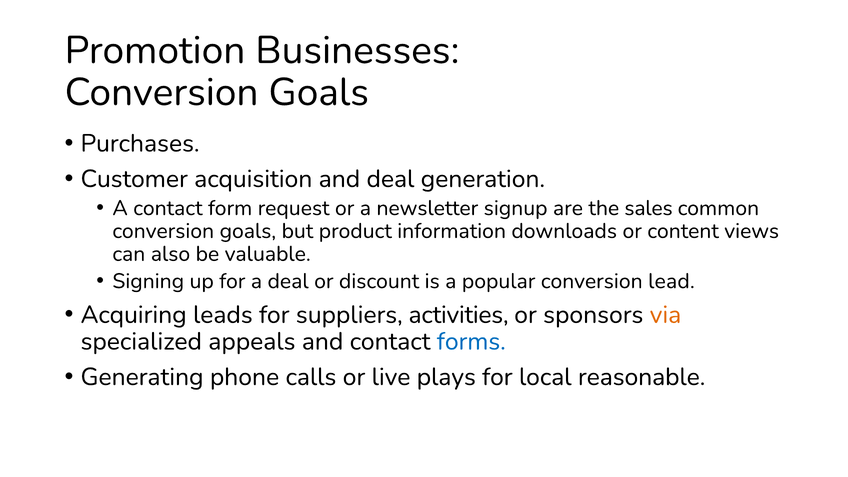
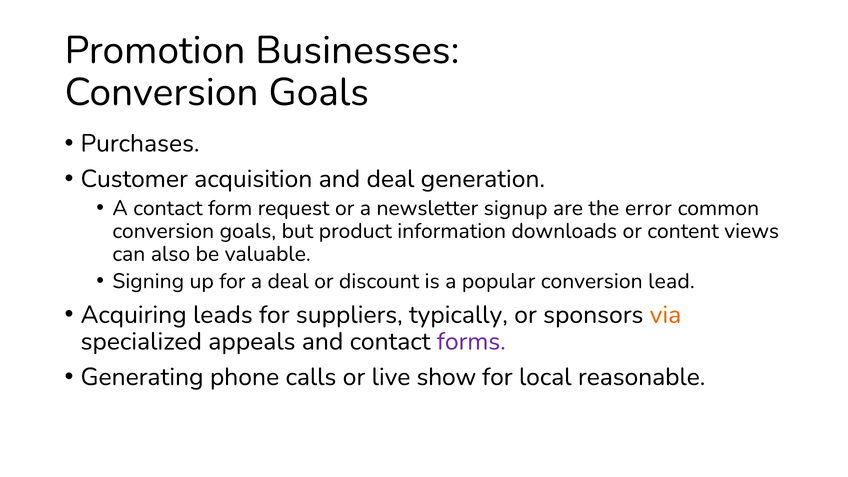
sales: sales -> error (648, 208)
activities: activities -> typically (458, 315)
forms colour: blue -> purple (471, 341)
plays: plays -> show (446, 377)
